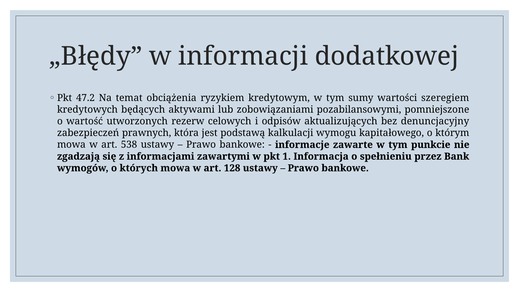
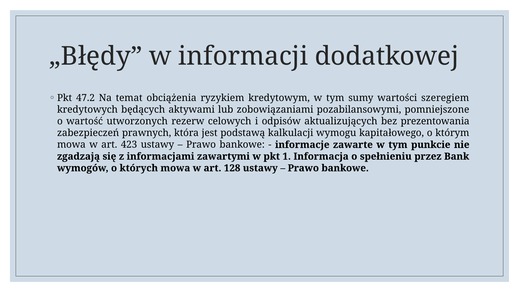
denuncjacyjny: denuncjacyjny -> prezentowania (435, 121)
538: 538 -> 423 (129, 145)
